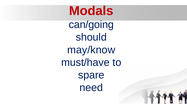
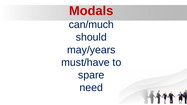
can/going: can/going -> can/much (91, 25)
may/know: may/know -> may/years (91, 50)
